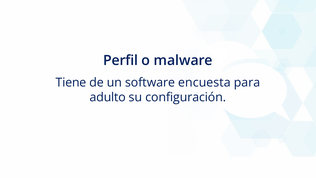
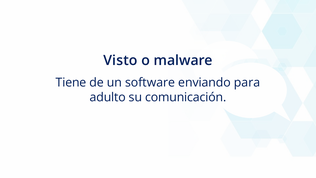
Perfil: Perfil -> Visto (120, 60)
encuesta: encuesta -> enviando (205, 82)
configuración: configuración -> comunicación (186, 97)
